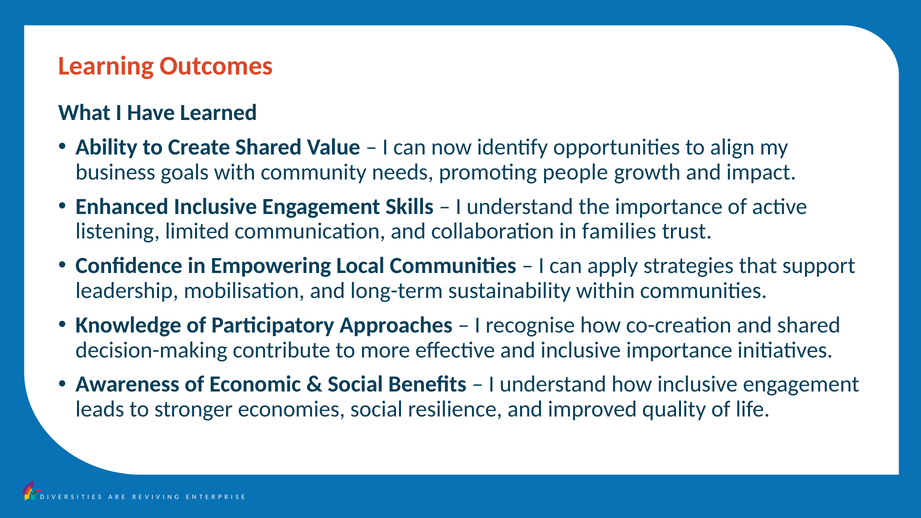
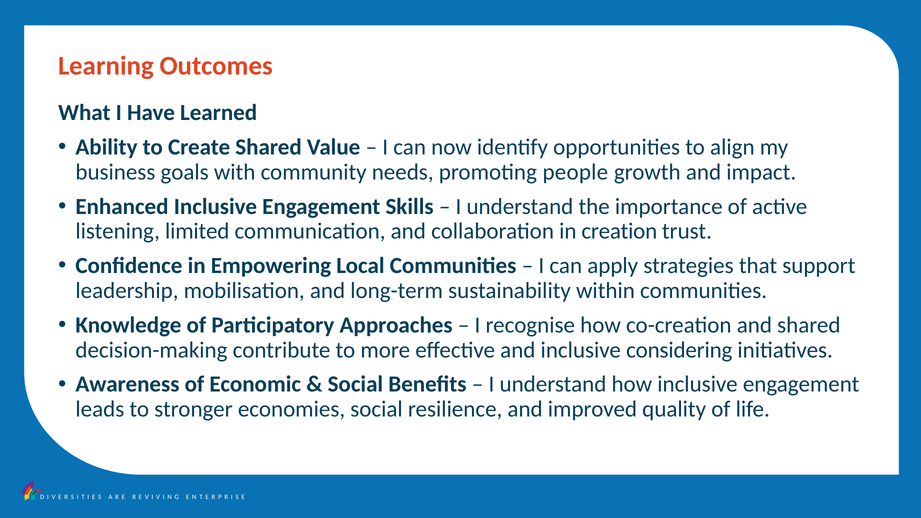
families: families -> creation (619, 231)
inclusive importance: importance -> considering (679, 350)
